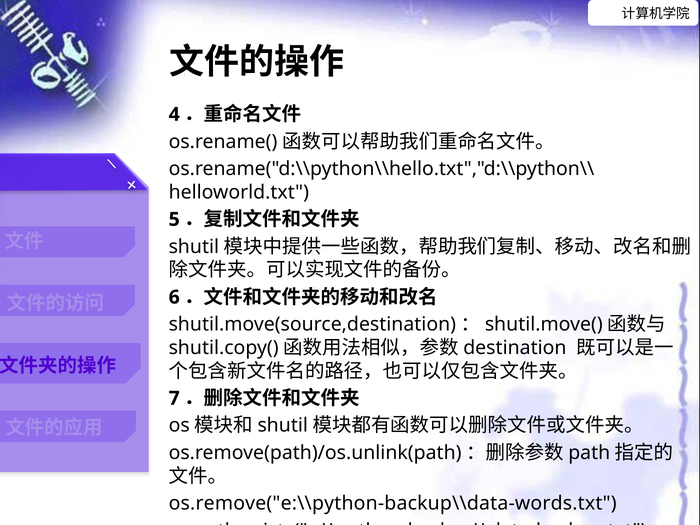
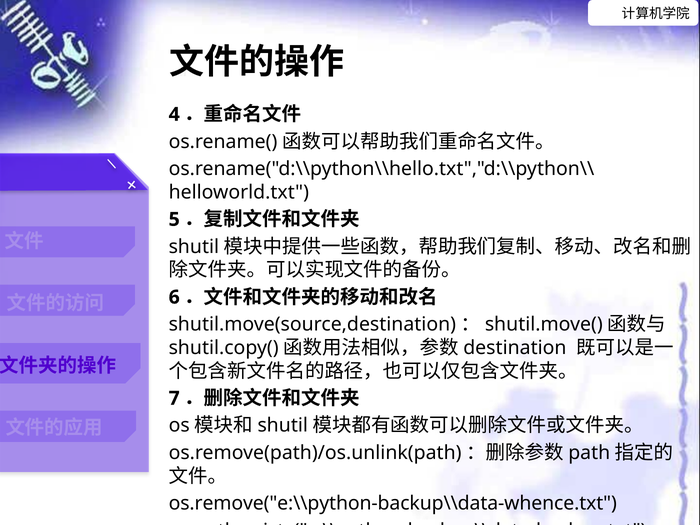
os.remove("e:\\python-backup\\data-words.txt: os.remove("e:\\python-backup\\data-words.txt -> os.remove("e:\\python-backup\\data-whence.txt (393, 503)
